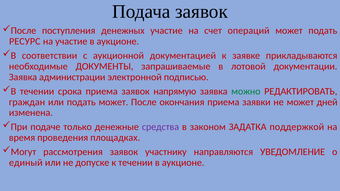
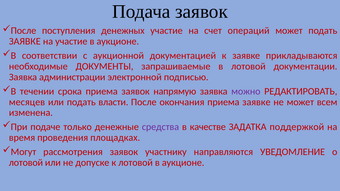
РЕСУРС: РЕСУРС -> ЗАЯВКЕ (25, 41)
можно colour: green -> purple (246, 91)
граждан: граждан -> месяцев (27, 102)
подать может: может -> власти (113, 102)
приема заявки: заявки -> заявке (256, 102)
дней: дней -> всем (327, 102)
законом: законом -> качестве (208, 127)
единый: единый -> лотовой (26, 163)
к течении: течении -> лотовой (136, 163)
